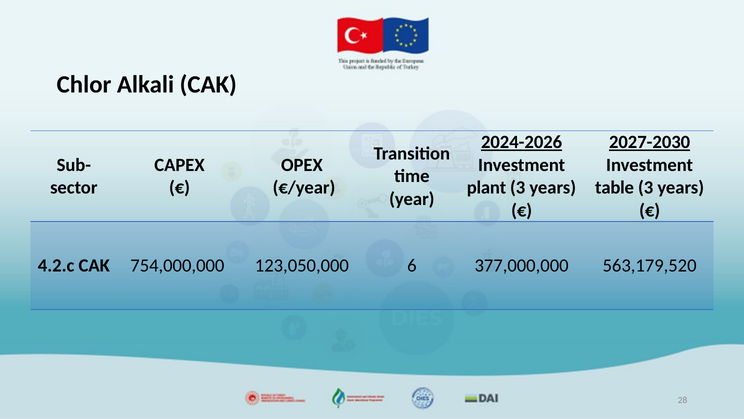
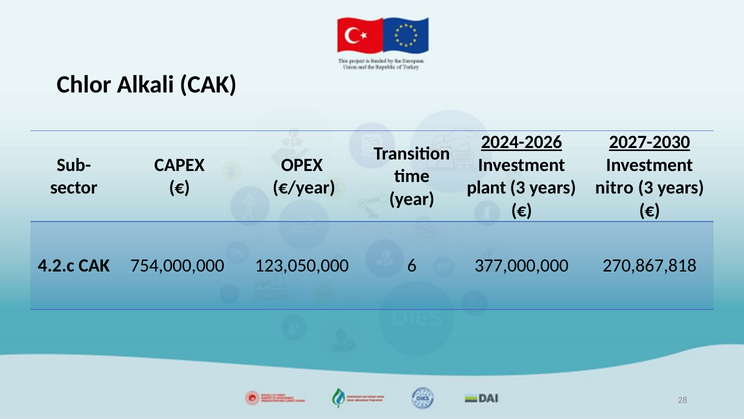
table: table -> nitro (614, 187)
563,179,520: 563,179,520 -> 270,867,818 (650, 265)
